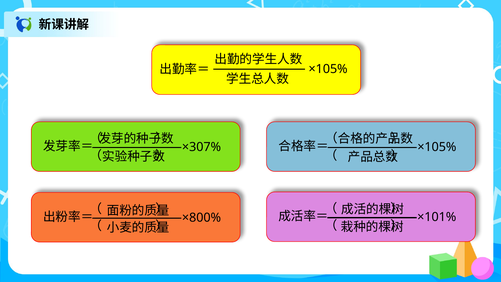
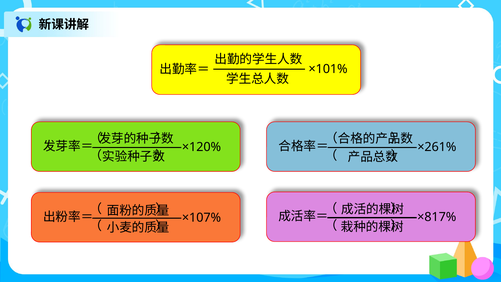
×105%: ×105% -> ×101% (328, 69)
×307%: ×307% -> ×120% (202, 147)
×105%: ×105% -> ×261% (437, 147)
×101%: ×101% -> ×817% (437, 217)
×800%: ×800% -> ×107% (202, 217)
